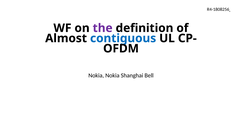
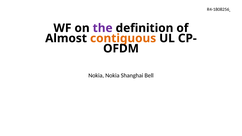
contiguous colour: blue -> orange (123, 38)
